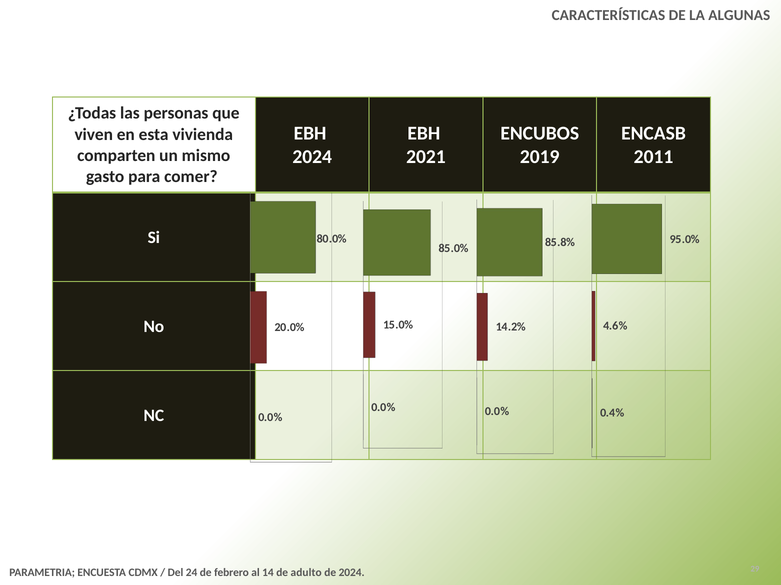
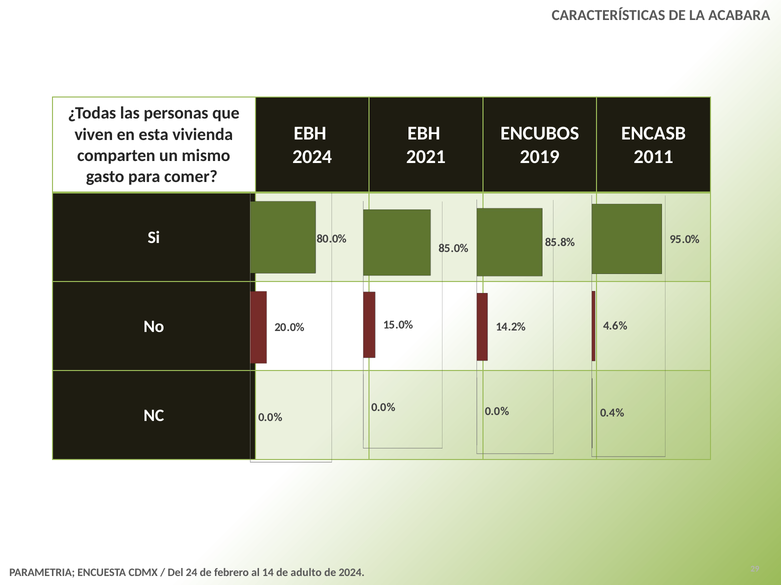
ALGUNAS: ALGUNAS -> ACABARA (739, 15)
